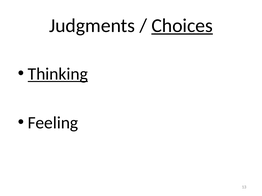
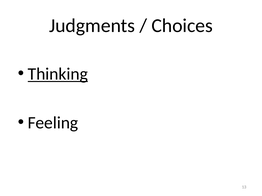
Choices underline: present -> none (182, 26)
